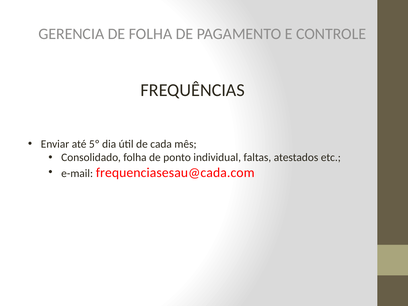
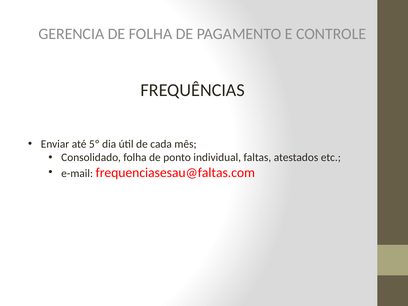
frequenciasesau@cada.com: frequenciasesau@cada.com -> frequenciasesau@faltas.com (175, 173)
